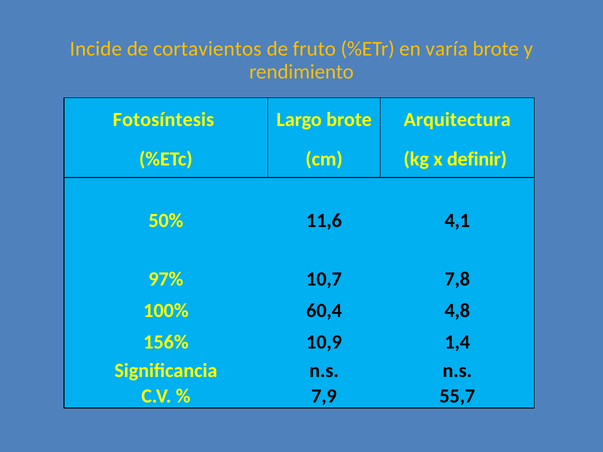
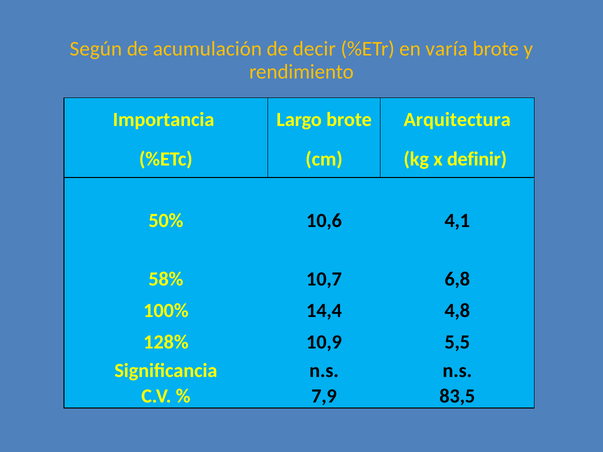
Incide: Incide -> Según (96, 49)
cortavientos: cortavientos -> acumulación (207, 49)
fruto: fruto -> decir (314, 49)
Fotosíntesis: Fotosíntesis -> Importancia (164, 119)
11,6: 11,6 -> 10,6 (324, 221)
97%: 97% -> 58% (166, 279)
7,8: 7,8 -> 6,8 (457, 279)
60,4: 60,4 -> 14,4 (324, 311)
156%: 156% -> 128% (166, 342)
1,4: 1,4 -> 5,5 (457, 342)
55,7: 55,7 -> 83,5 (457, 396)
